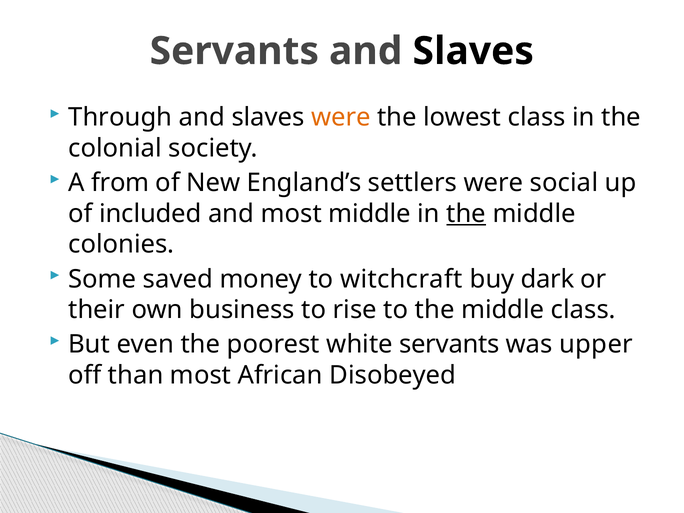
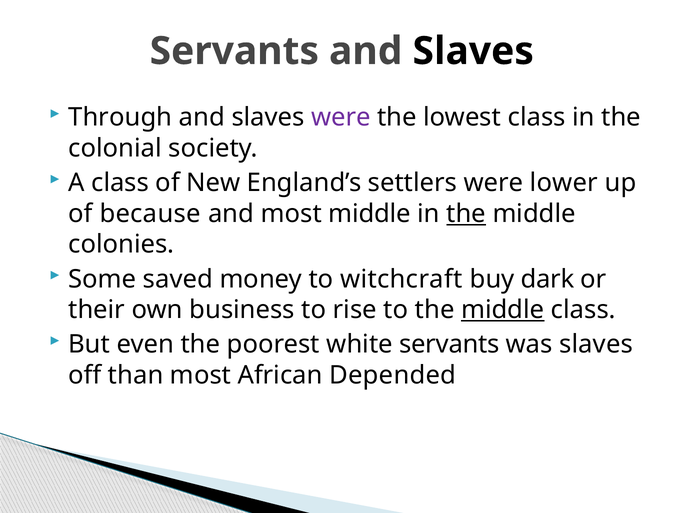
were colour: orange -> purple (341, 117)
A from: from -> class (120, 183)
social: social -> lower (564, 183)
included: included -> because (150, 214)
middle underline: none -> present (503, 310)
was upper: upper -> slaves (596, 344)
Disobeyed: Disobeyed -> Depended (393, 375)
